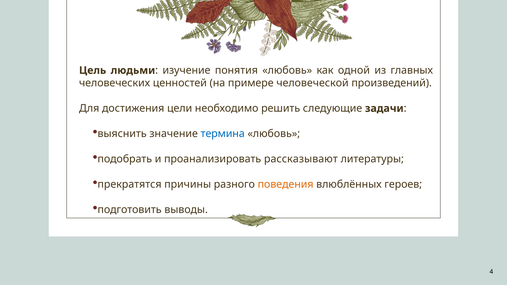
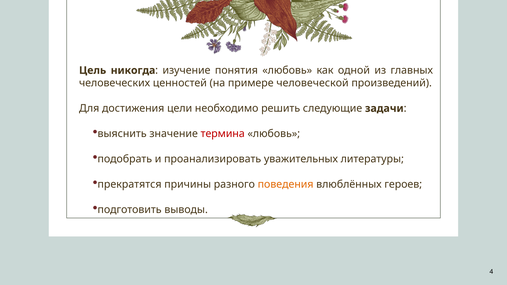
людьми: людьми -> никогда (133, 70)
термина colour: blue -> red (223, 134)
рассказывают: рассказывают -> уважительных (301, 159)
